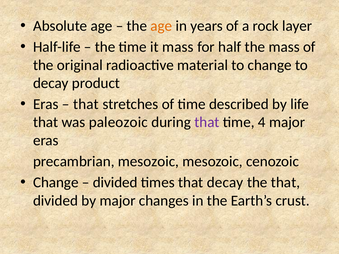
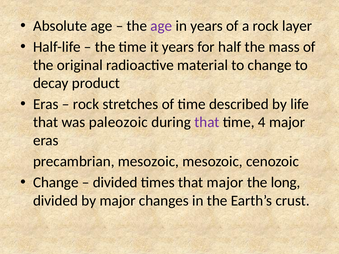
age colour: orange -> purple (161, 26)
it mass: mass -> years (178, 47)
that: that -> rock (86, 104)
that decay: decay -> major (225, 183)
the that: that -> long (286, 183)
